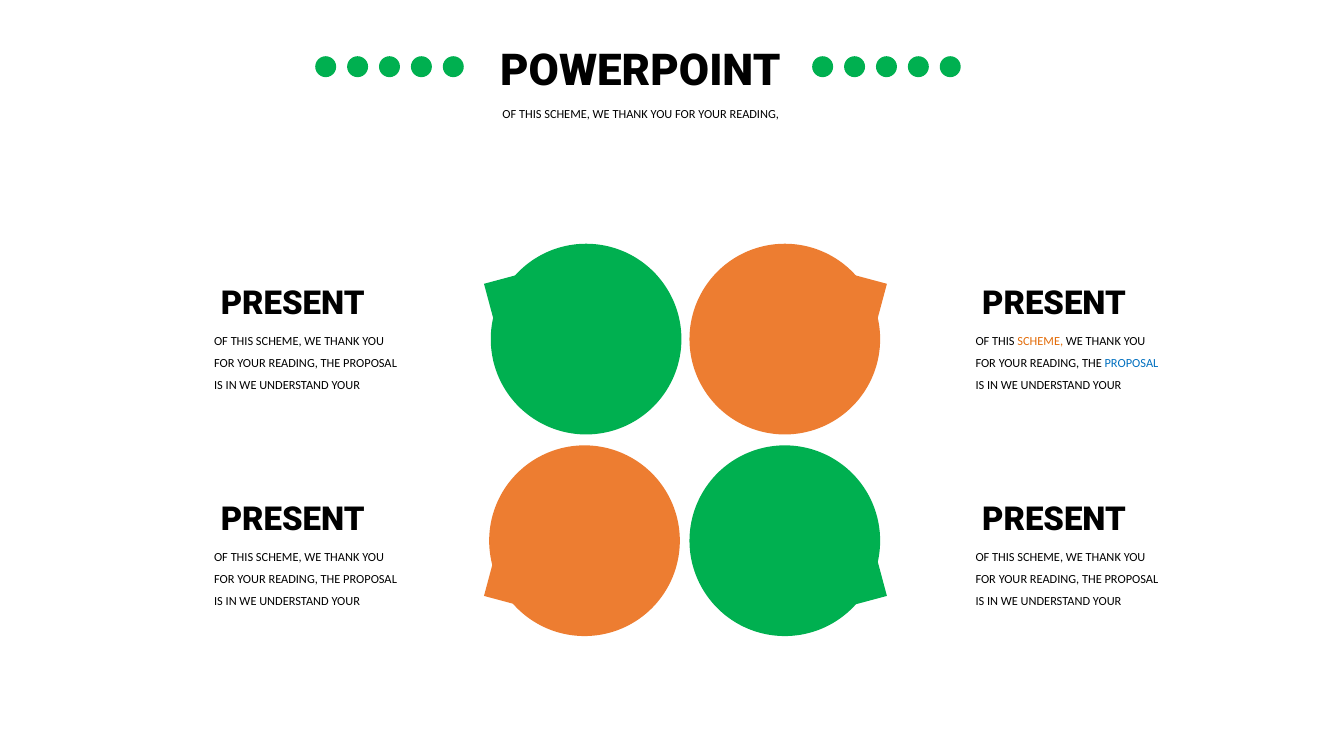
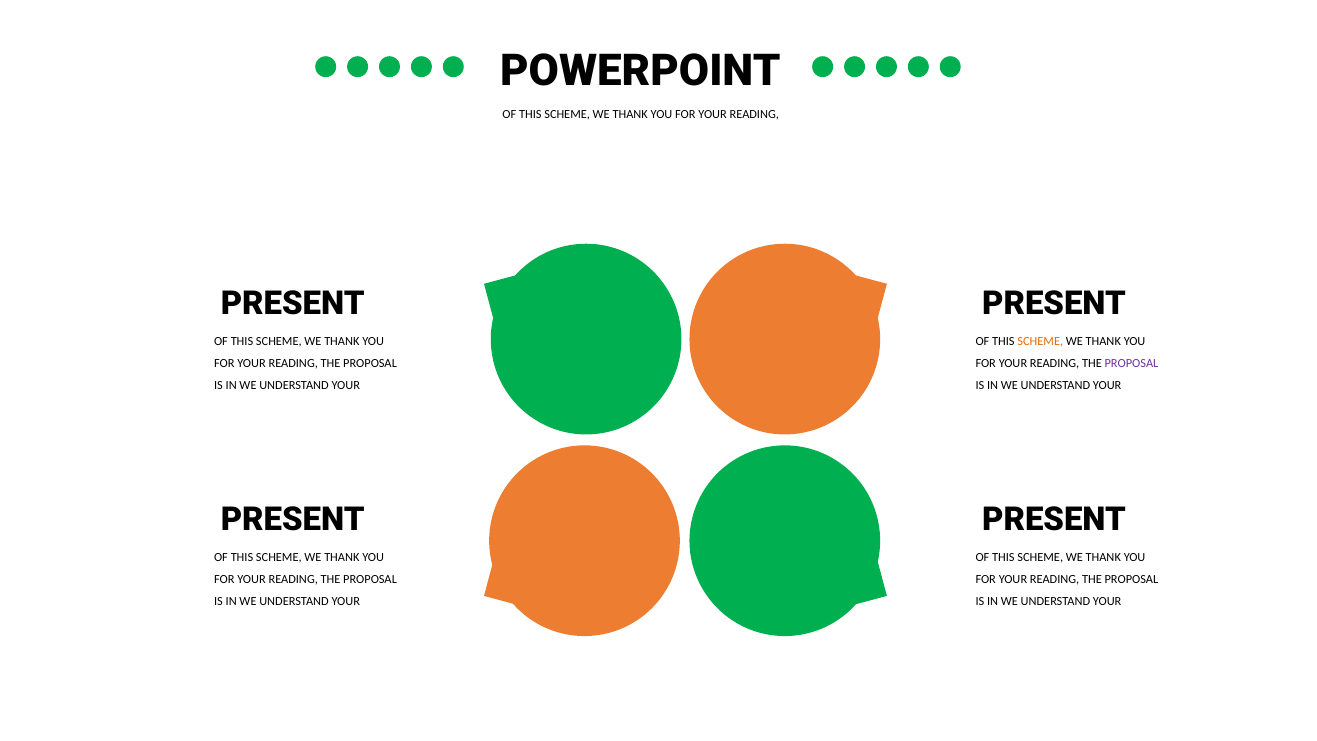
PROPOSAL colour: blue -> purple (1131, 363)
